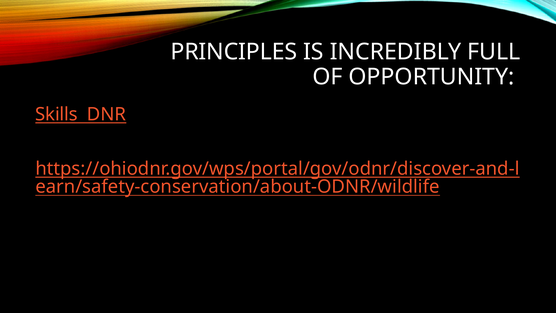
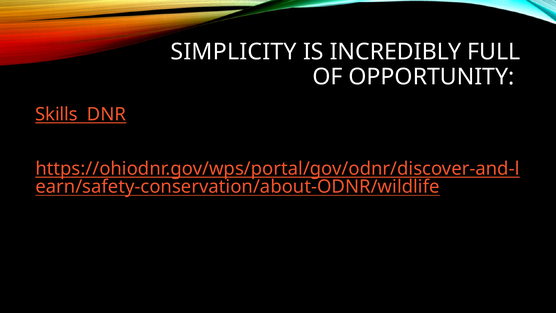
PRINCIPLES: PRINCIPLES -> SIMPLICITY (234, 52)
